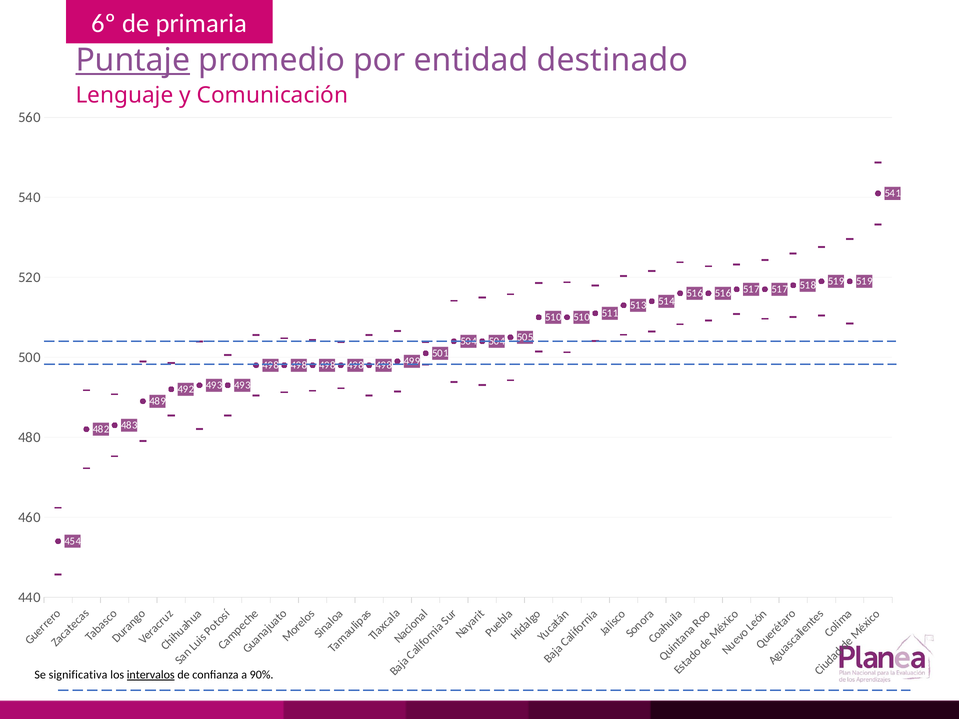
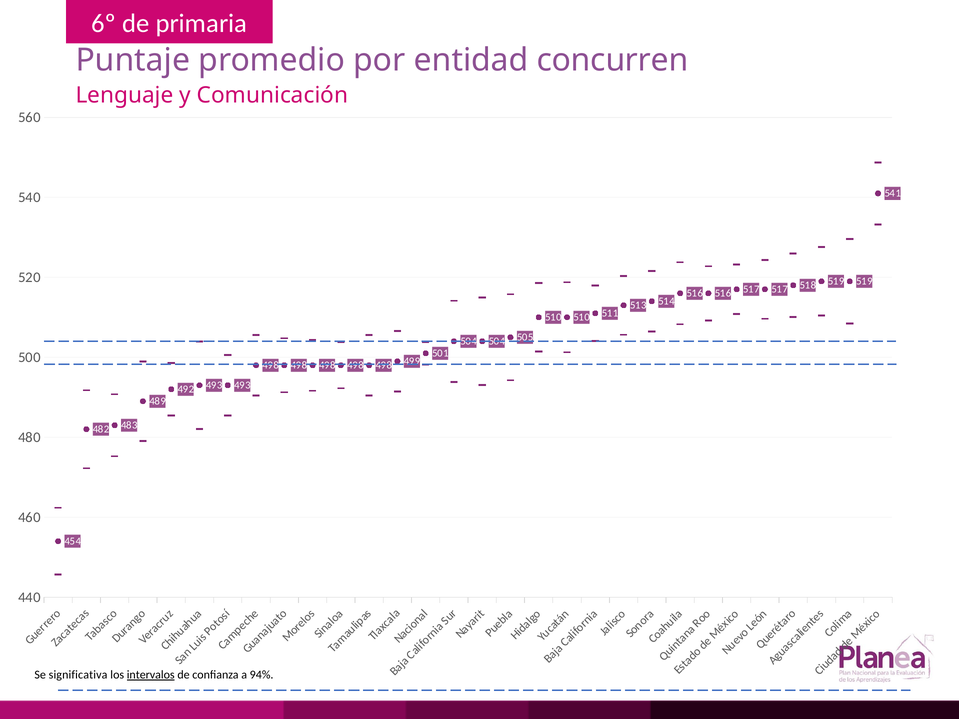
Puntaje underline: present -> none (133, 60)
destinado: destinado -> concurren (613, 60)
90%: 90% -> 94% (262, 675)
